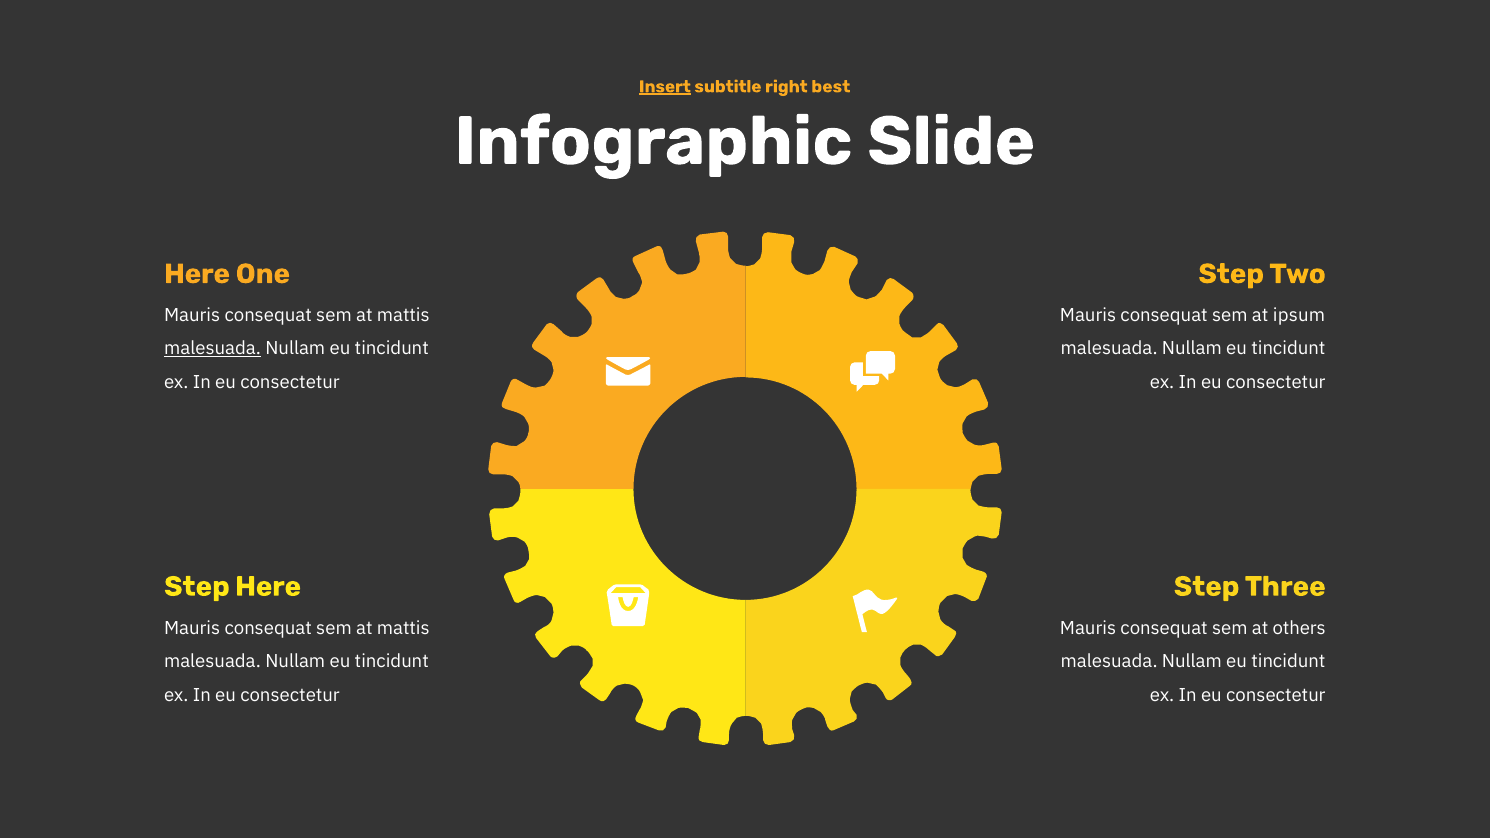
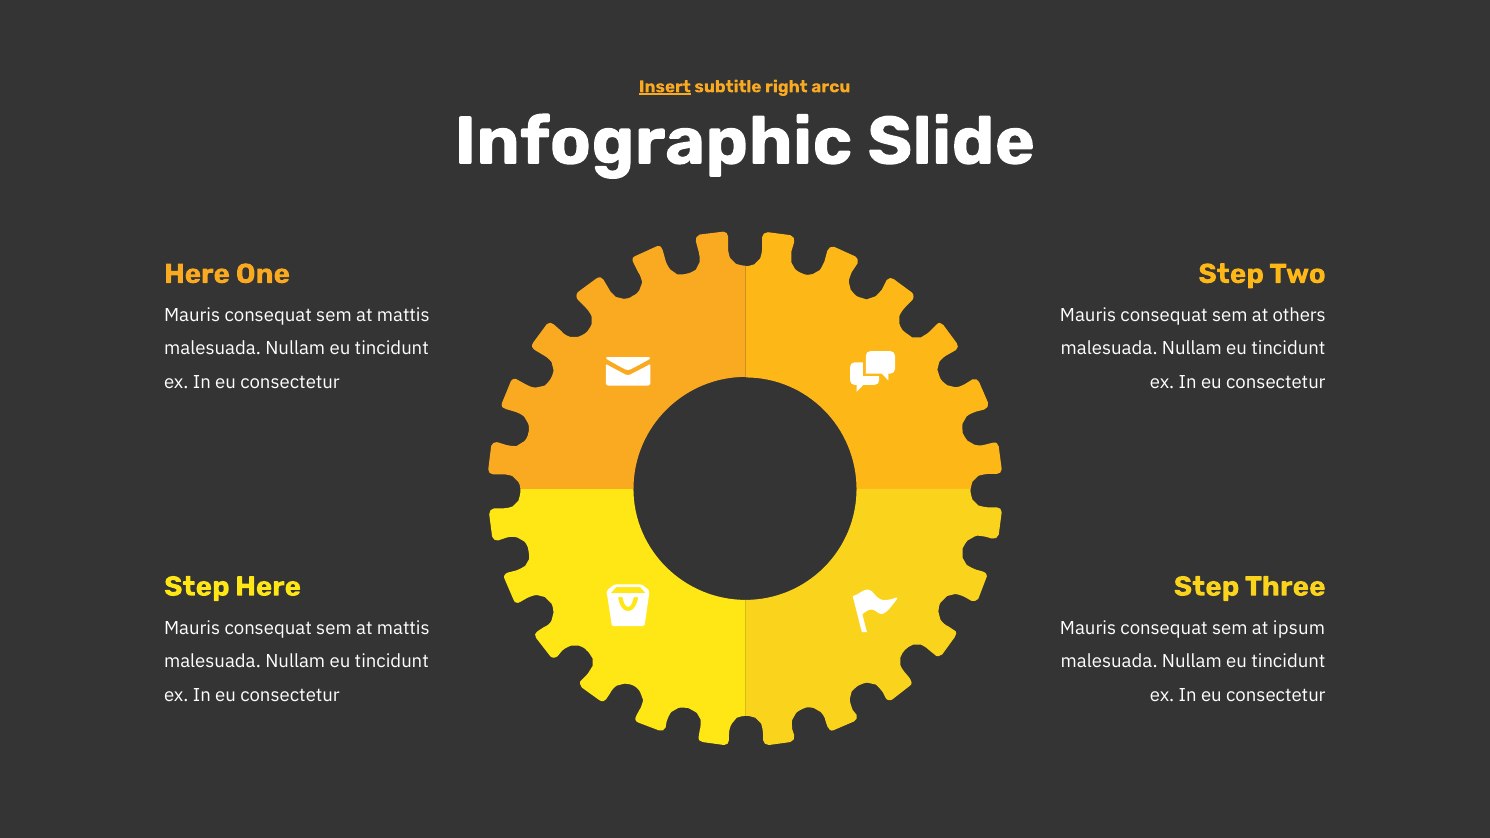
best: best -> arcu (831, 87)
ipsum: ipsum -> others (1299, 315)
malesuada underline: present -> none (213, 349)
others: others -> ipsum (1299, 628)
